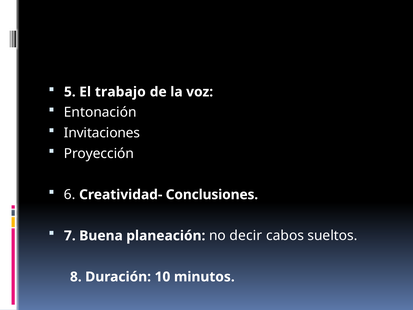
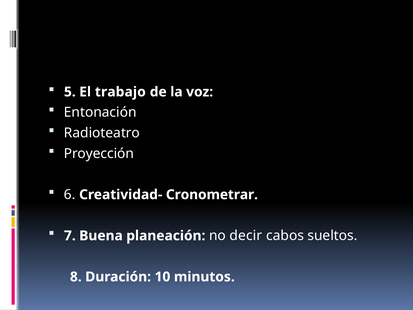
Invitaciones: Invitaciones -> Radioteatro (102, 133)
Conclusiones: Conclusiones -> Cronometrar (212, 194)
